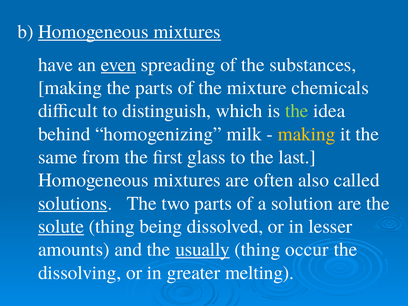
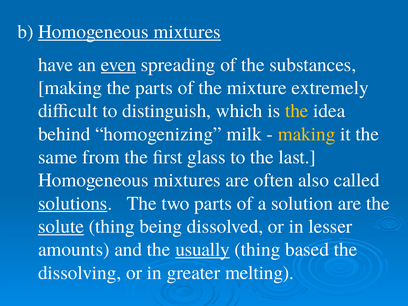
chemicals: chemicals -> extremely (330, 88)
the colour: light green -> yellow (297, 111)
occur: occur -> based (307, 250)
